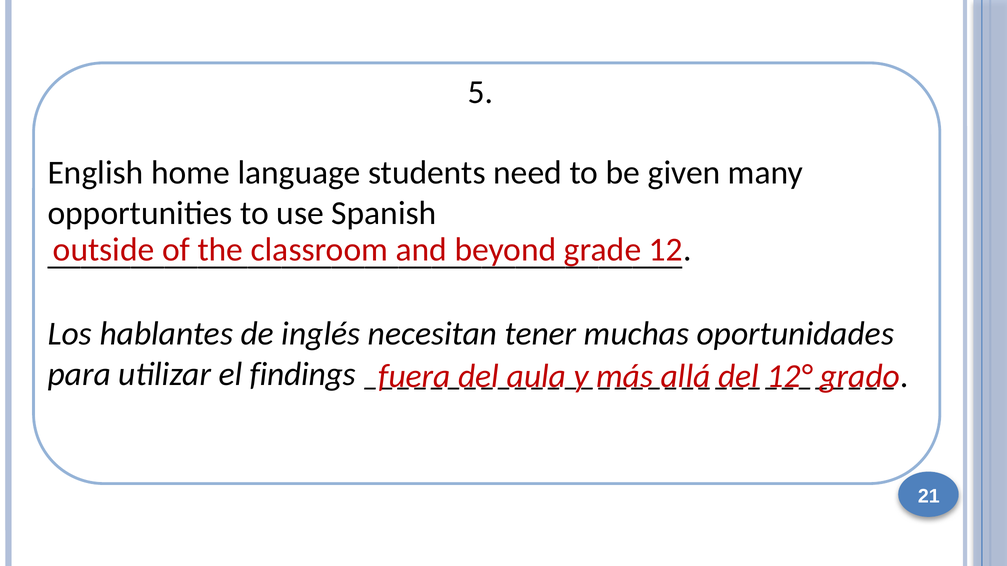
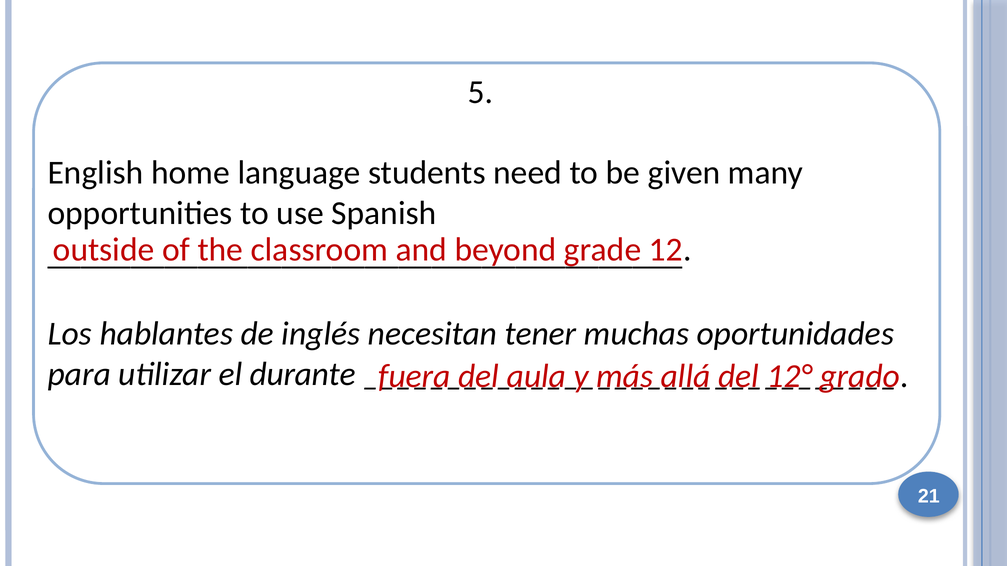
findings: findings -> durante (303, 374)
